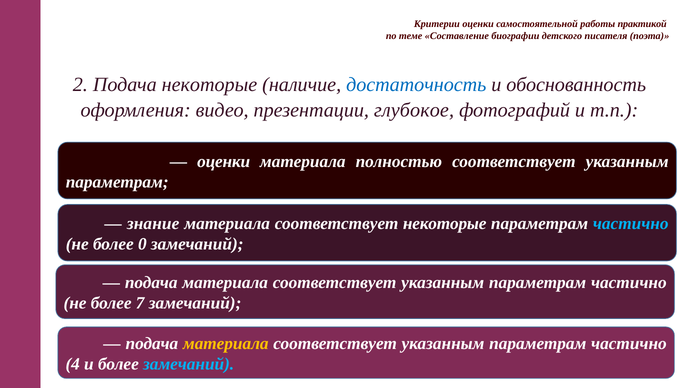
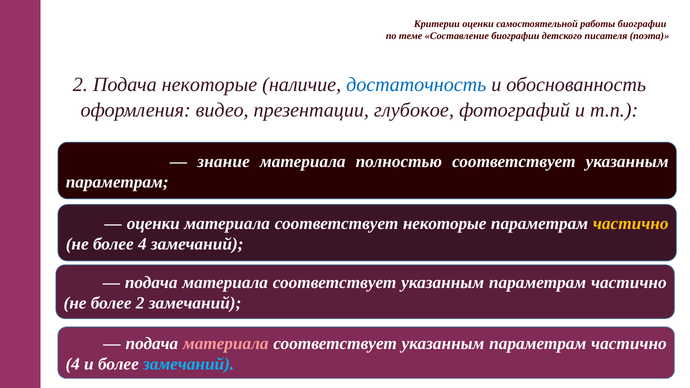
работы практикой: практикой -> биографии (642, 24)
оценки: оценки -> знание (224, 161)
знание: знание -> оценки (153, 224)
частично colour: light blue -> yellow (631, 224)
более 0: 0 -> 4 (142, 244)
более 7: 7 -> 2 (140, 303)
материала colour: yellow -> pink (226, 344)
